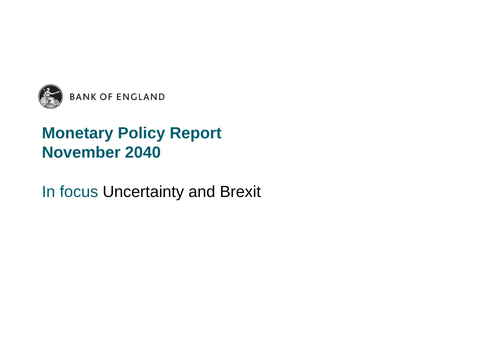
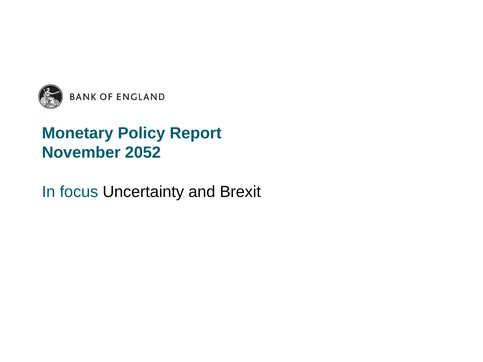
2040: 2040 -> 2052 (143, 153)
